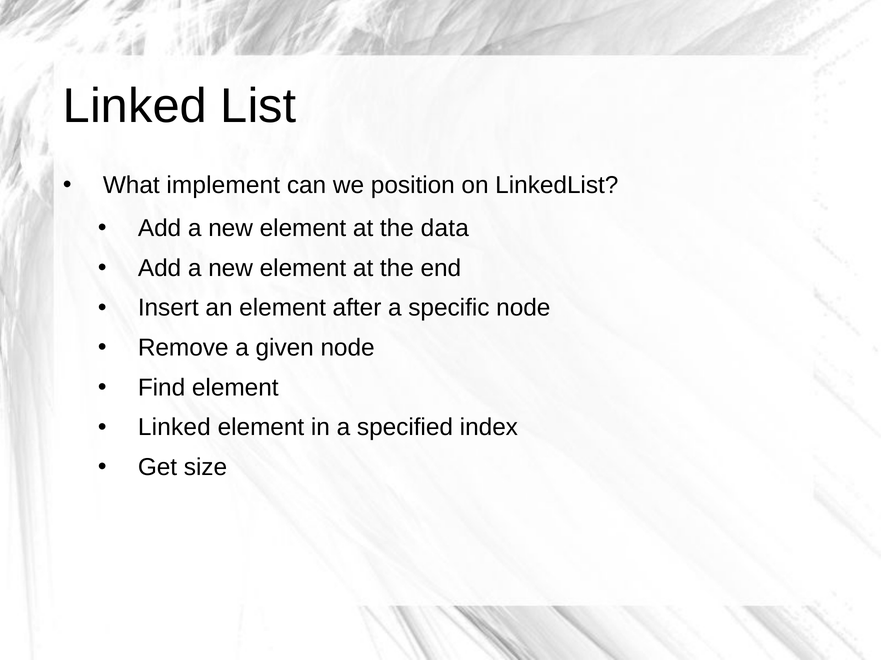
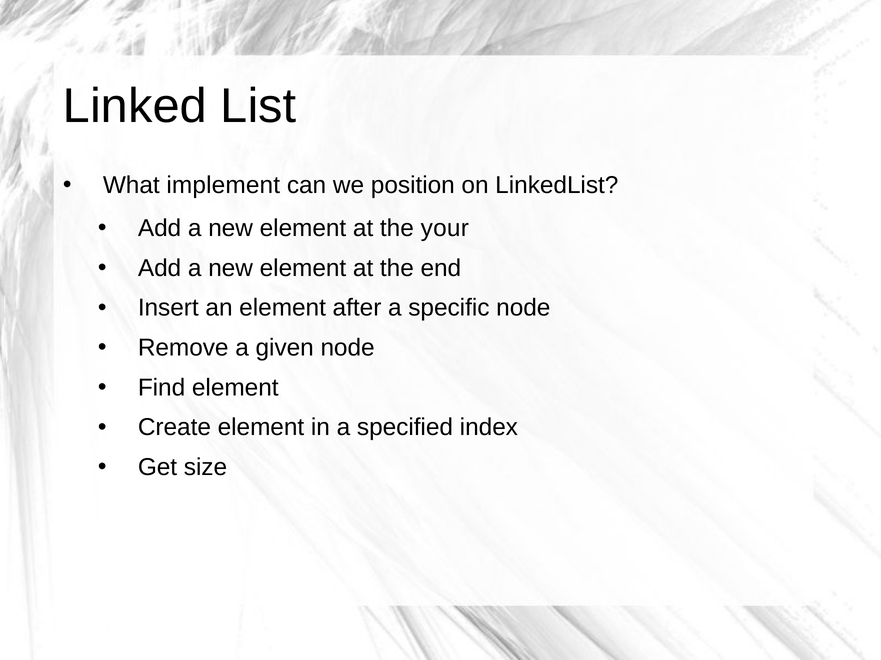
data: data -> your (445, 228)
Linked: Linked -> Create (174, 428)
